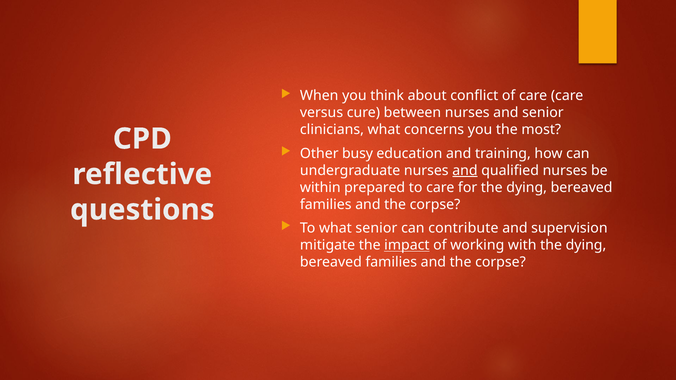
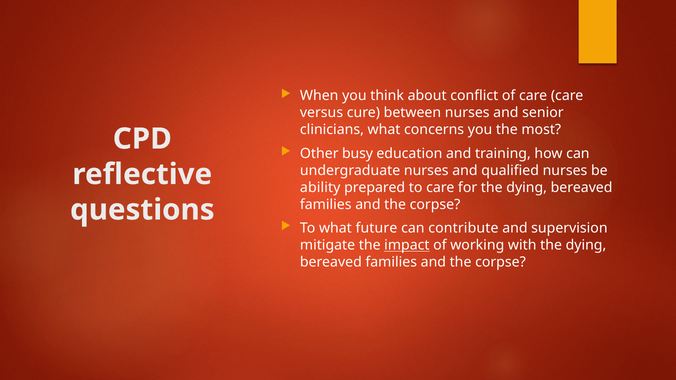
and underline: present -> none (465, 171)
within: within -> ability (320, 188)
what senior: senior -> future (376, 228)
